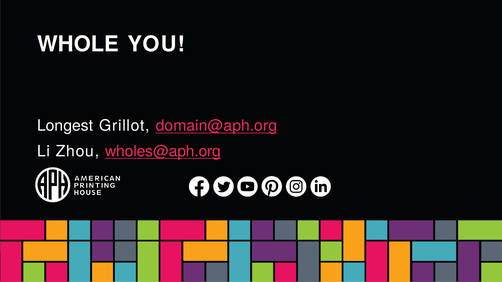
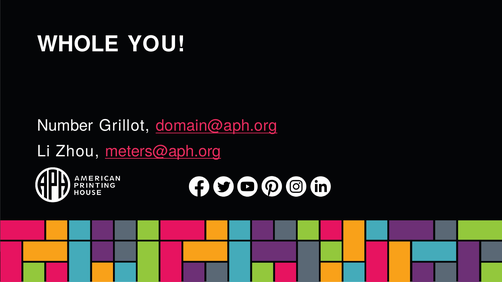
Longest: Longest -> Number (65, 126)
wholes@aph.org: wholes@aph.org -> meters@aph.org (163, 151)
